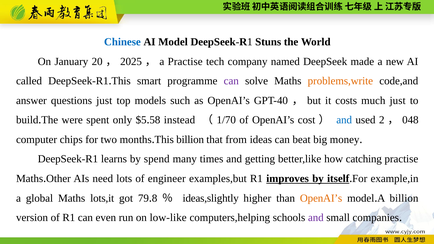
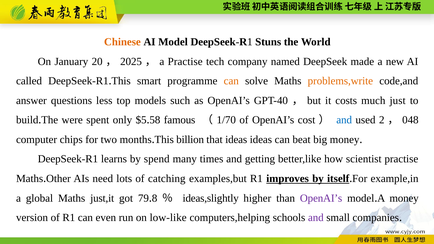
Chinese colour: blue -> orange (122, 42)
can colour: purple -> orange (231, 81)
questions just: just -> less (104, 101)
instead: instead -> famous (180, 120)
that from: from -> ideas (236, 140)
catching: catching -> scientist (364, 159)
engineer: engineer -> catching (167, 179)
lots,it: lots,it -> just,it (102, 198)
OpenAI’s colour: orange -> purple (321, 198)
A billion: billion -> money (404, 198)
